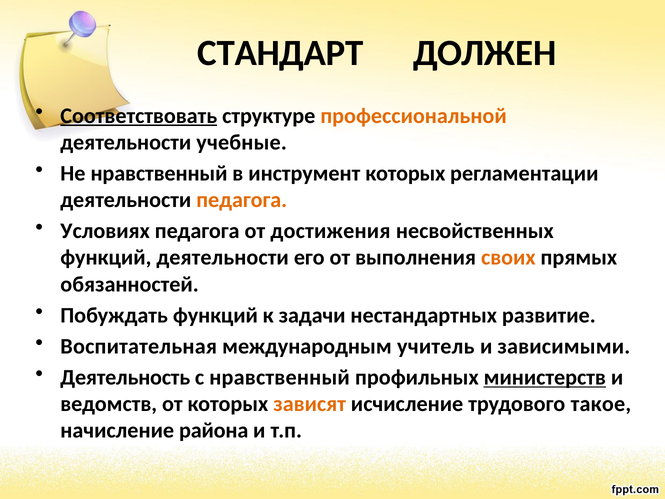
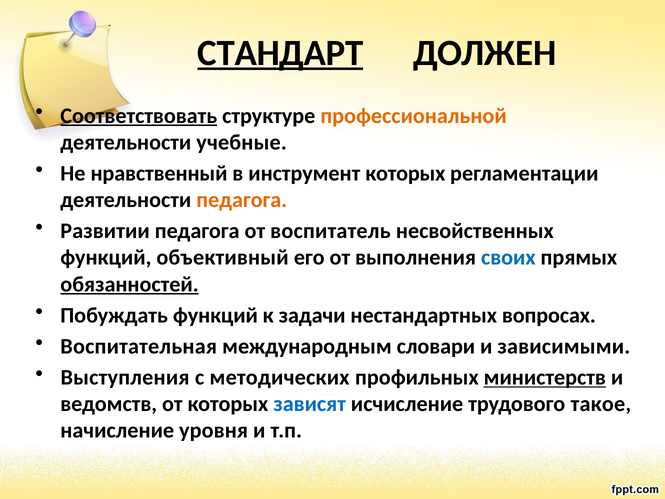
СТАНДАРТ underline: none -> present (280, 53)
Условиях: Условиях -> Развитии (105, 231)
достижения: достижения -> воспитатель (330, 231)
функций деятельности: деятельности -> объективный (223, 258)
своих colour: orange -> blue (508, 258)
обязанностей underline: none -> present (130, 284)
развитие: развитие -> вопросах (549, 315)
учитель: учитель -> словари (436, 346)
Деятельность: Деятельность -> Выступления (125, 377)
с нравственный: нравственный -> методических (280, 377)
зависят colour: orange -> blue (310, 404)
района: района -> уровня (214, 430)
